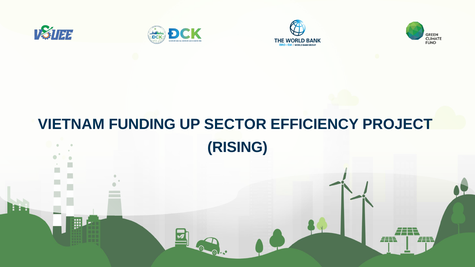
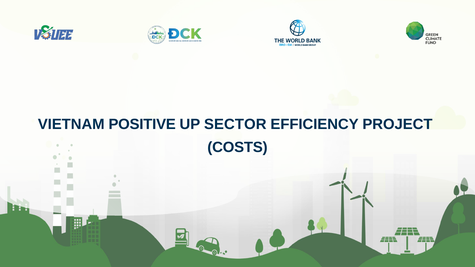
FUNDING: FUNDING -> POSITIVE (142, 124)
RISING: RISING -> COSTS (237, 147)
